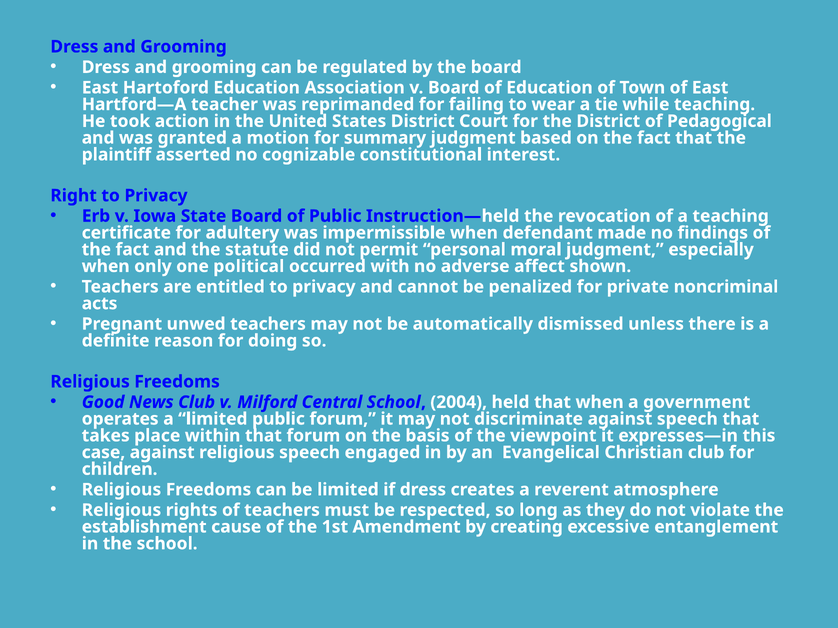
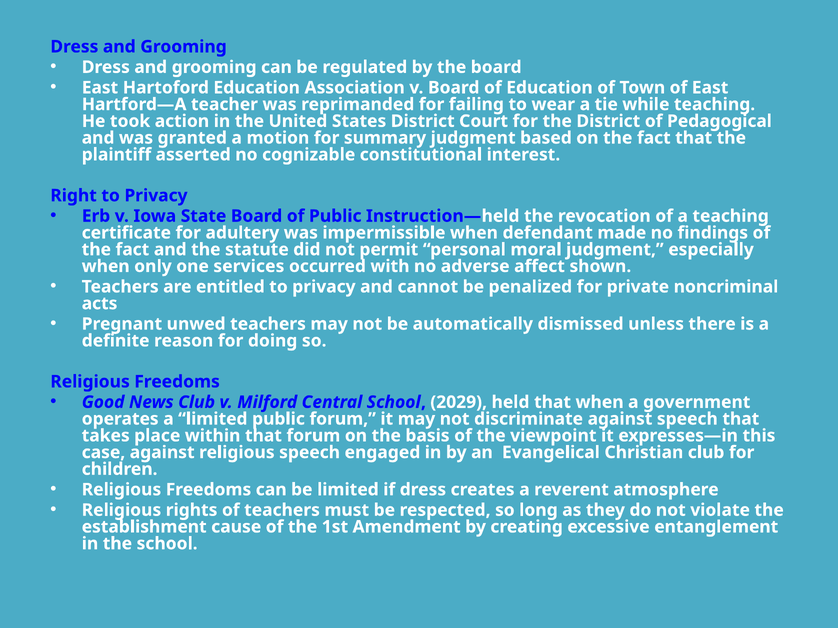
political: political -> services (249, 266)
2004: 2004 -> 2029 (459, 402)
